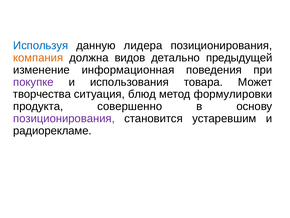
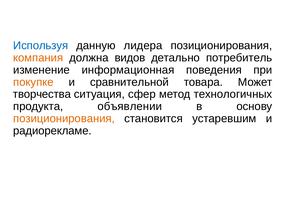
предыдущей: предыдущей -> потребитель (239, 58)
покупке colour: purple -> orange (33, 82)
использования: использования -> сравнительной (129, 82)
блюд: блюд -> сфер (142, 94)
формулировки: формулировки -> технологичных (233, 94)
совершенно: совершенно -> объявлении (130, 106)
позиционирования colour: purple -> orange (64, 118)
